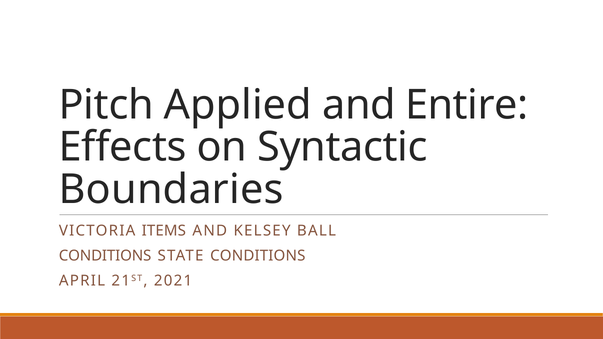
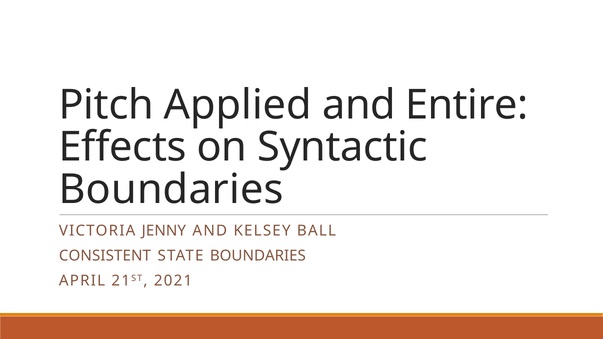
ITEMS: ITEMS -> JENNY (164, 231)
CONDITIONS: CONDITIONS -> CONSISTENT (105, 256)
STATE CONDITIONS: CONDITIONS -> BOUNDARIES (258, 256)
